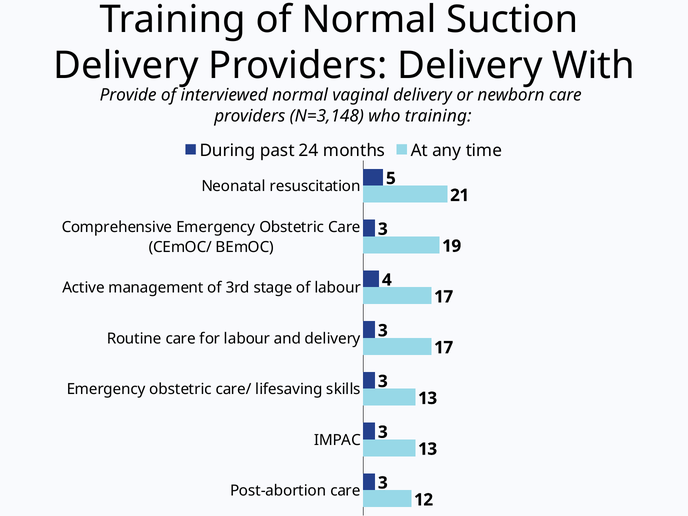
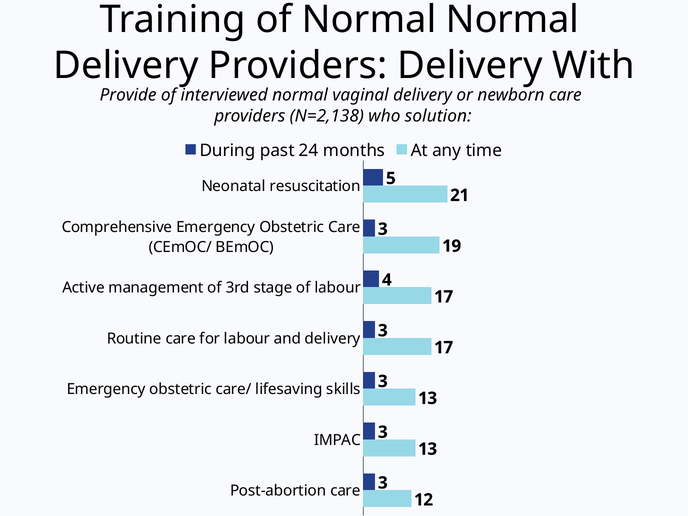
Normal Suction: Suction -> Normal (513, 20)
N=3,148: N=3,148 -> N=2,138 (327, 116)
who training: training -> solution (438, 116)
